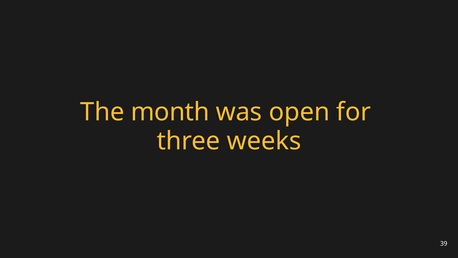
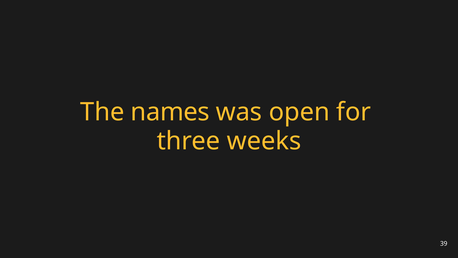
month: month -> names (170, 112)
